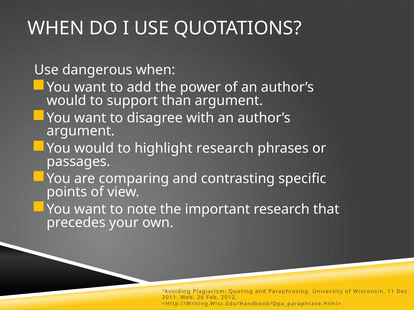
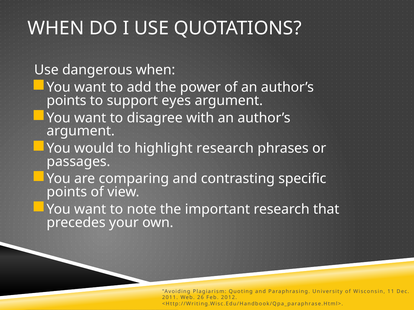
would: would -> points (66, 101)
than: than -> eyes (176, 101)
